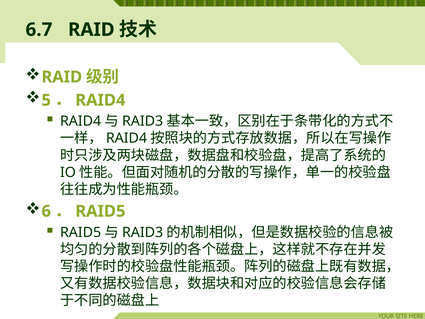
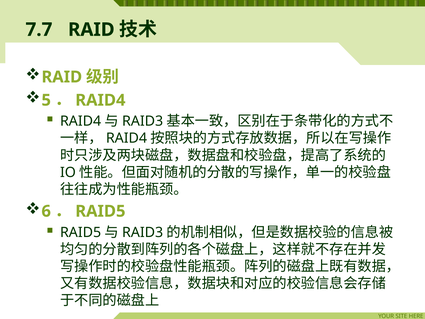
6.7: 6.7 -> 7.7 (39, 30)
